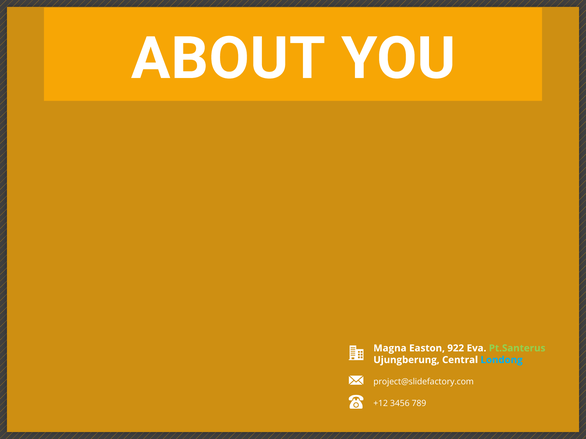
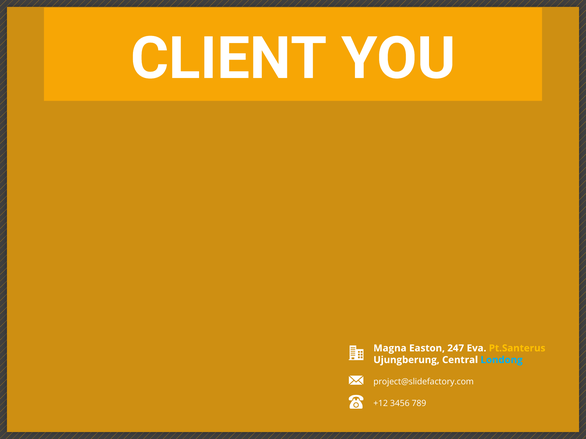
ABOUT: ABOUT -> CLIENT (229, 59)
922: 922 -> 247 (456, 349)
Pt.Santerus colour: light green -> yellow (517, 349)
